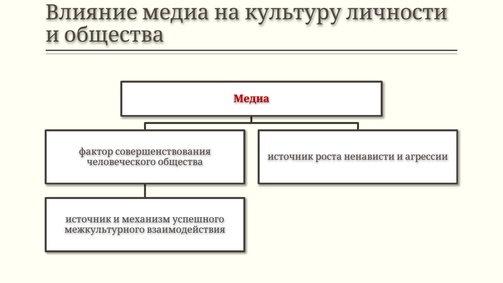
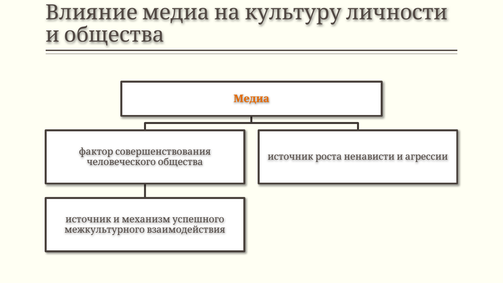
Медиа colour: red -> orange (251, 99)
